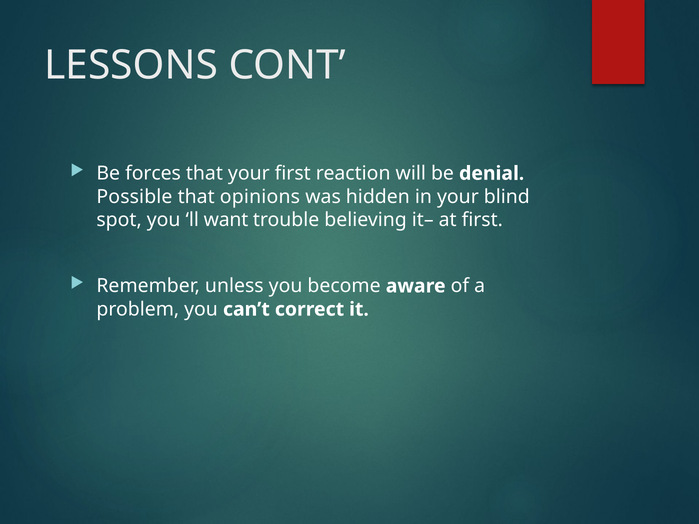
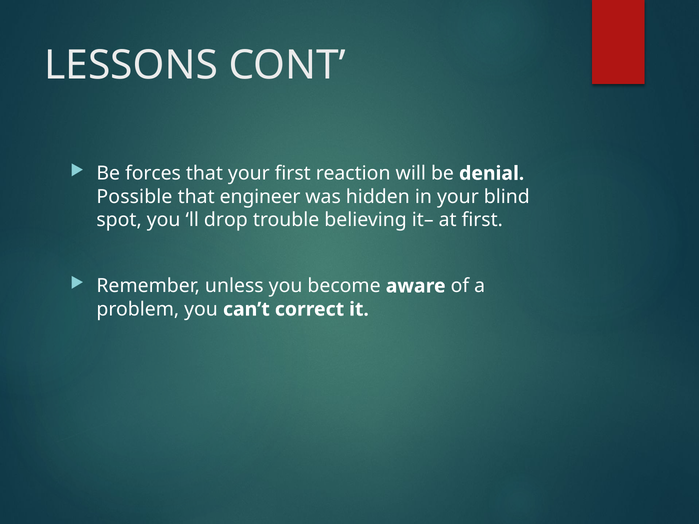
opinions: opinions -> engineer (260, 197)
want: want -> drop (226, 220)
